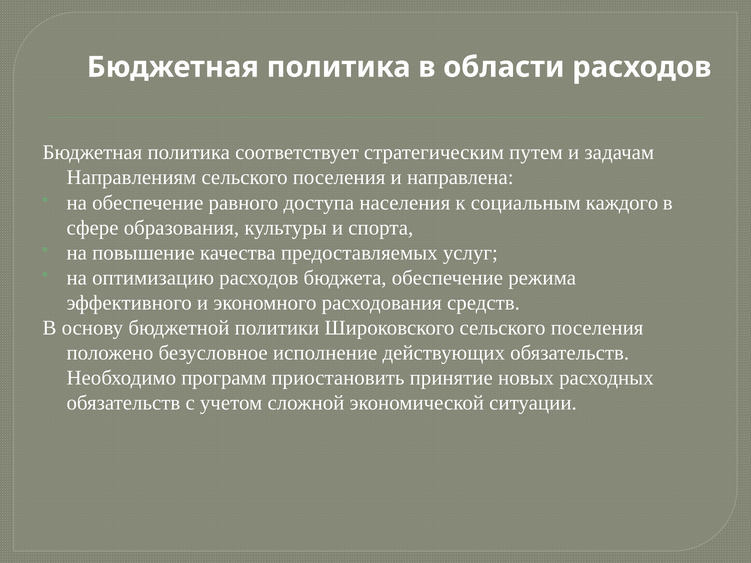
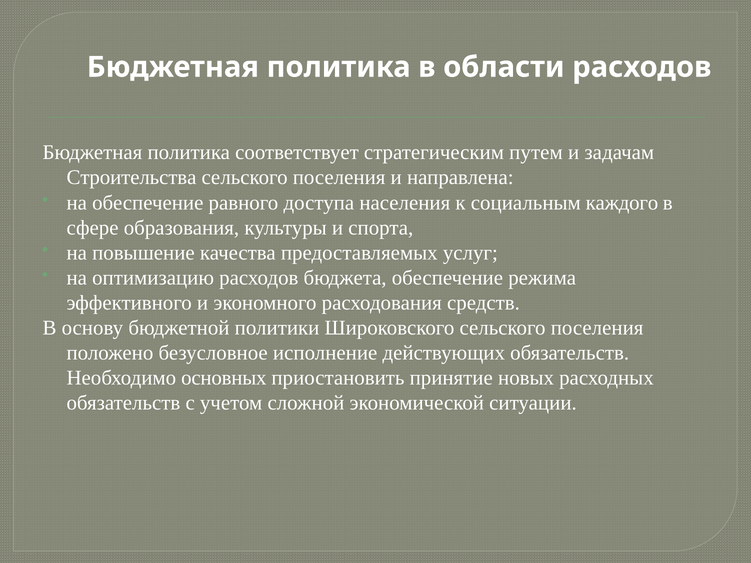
Направлениям: Направлениям -> Строительства (131, 178)
программ: программ -> основных (224, 378)
